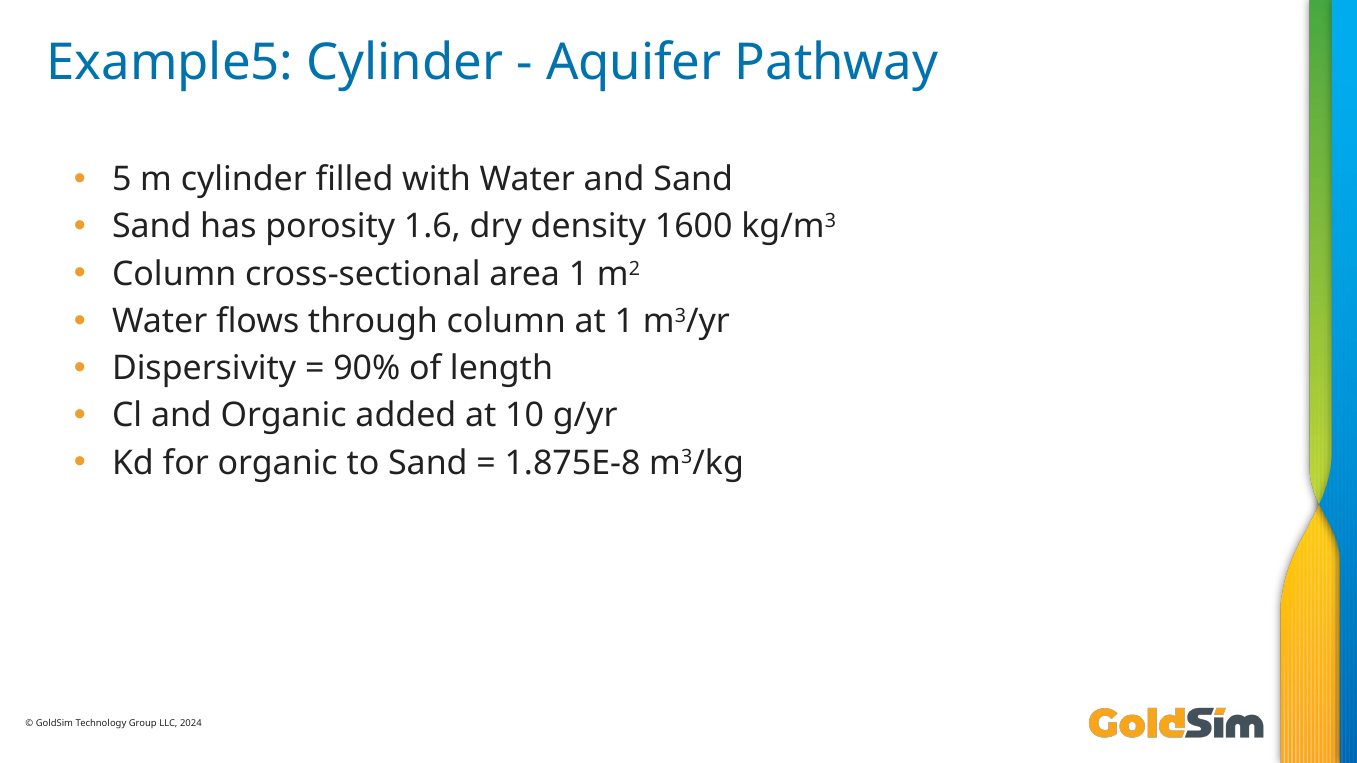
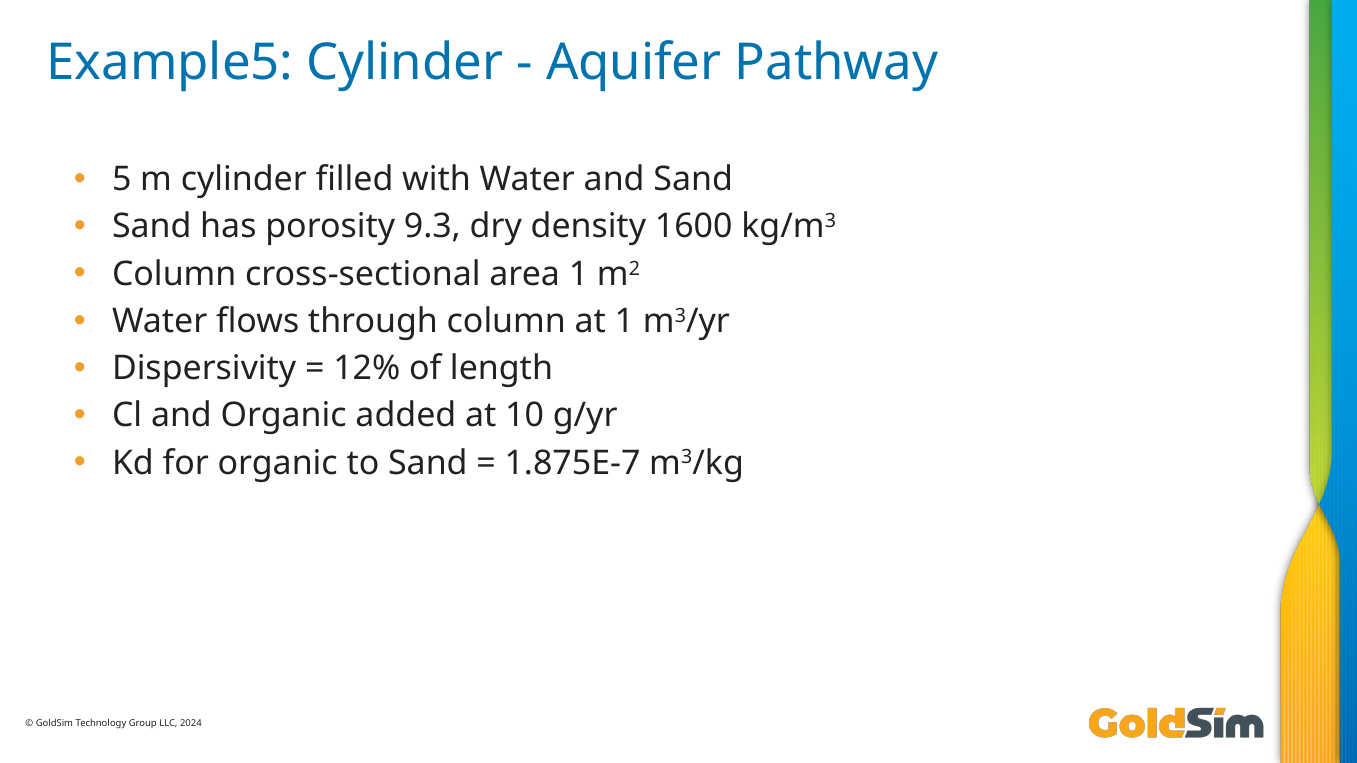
1.6: 1.6 -> 9.3 (432, 227)
90%: 90% -> 12% (367, 369)
1.875E-8: 1.875E-8 -> 1.875E-7 (573, 463)
